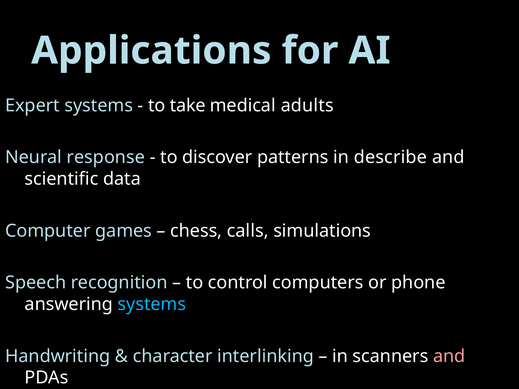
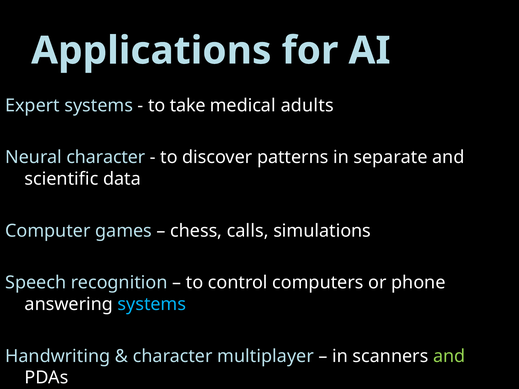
Neural response: response -> character (106, 157)
describe: describe -> separate (391, 157)
interlinking: interlinking -> multiplayer (266, 356)
and colour: pink -> light green (449, 356)
